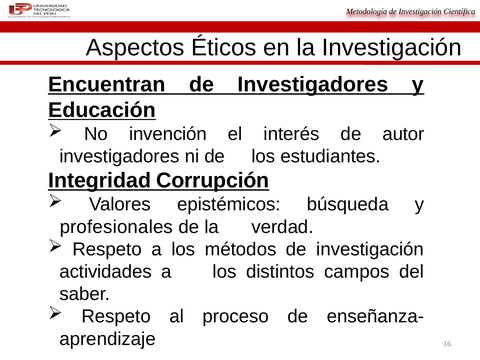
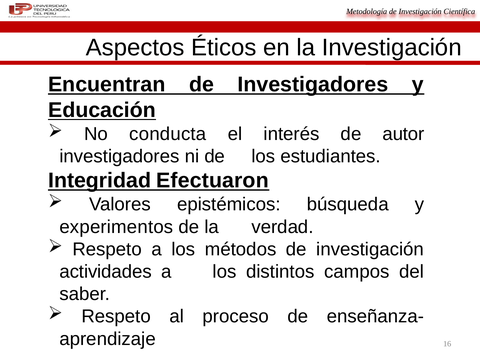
invención: invención -> conducta (168, 134)
Corrupción: Corrupción -> Efectuaron (213, 181)
profesionales: profesionales -> experimentos (116, 227)
